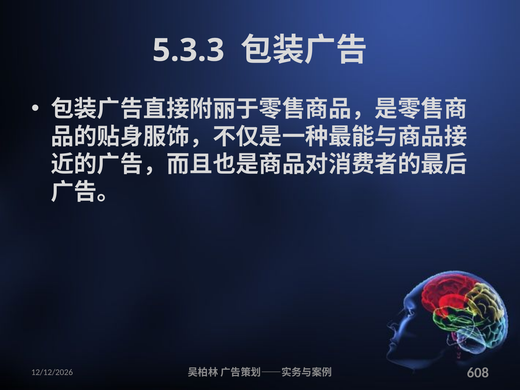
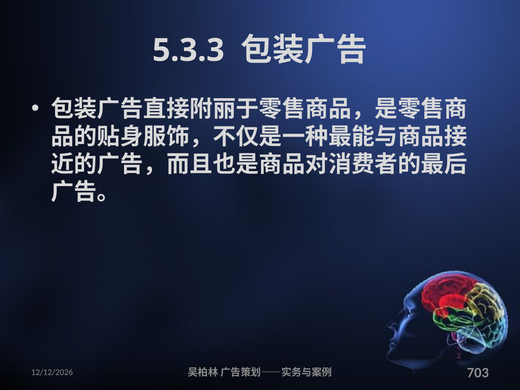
608: 608 -> 703 (478, 373)
